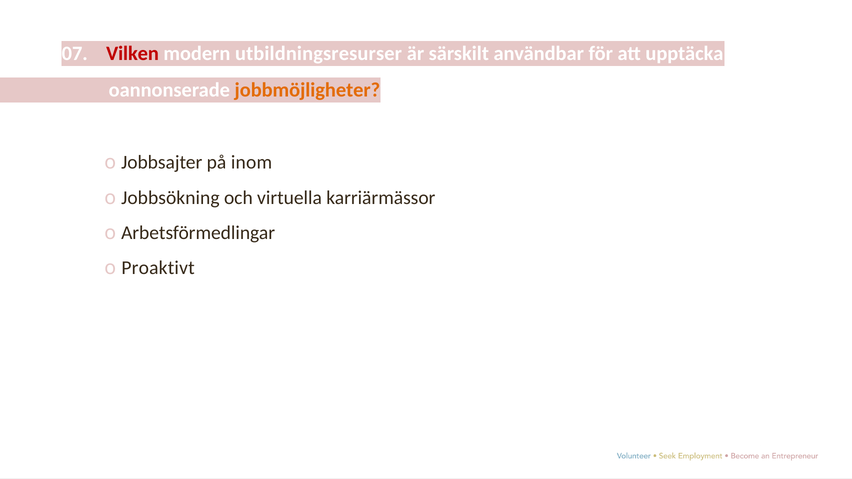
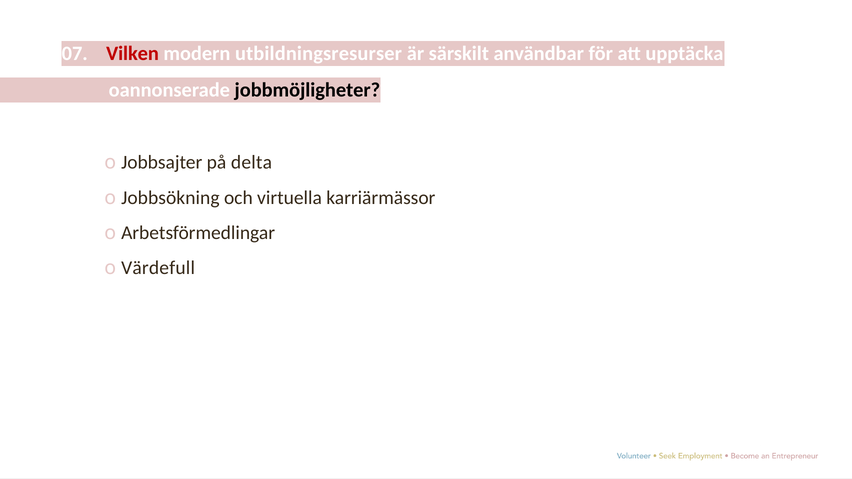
jobbmöjligheter colour: orange -> black (307, 90)
inom: inom -> delta (252, 163)
Proaktivt: Proaktivt -> Värdefull (158, 268)
